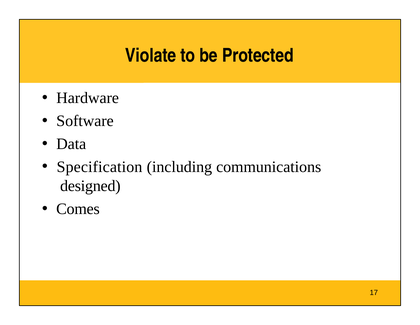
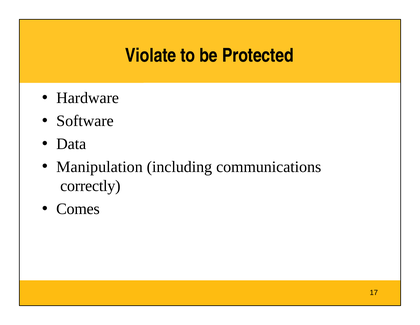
Specification: Specification -> Manipulation (100, 167)
designed: designed -> correctly (90, 186)
